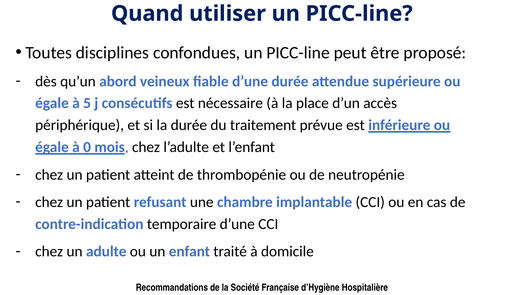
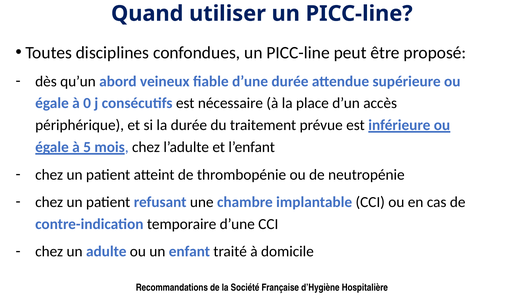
5: 5 -> 0 (87, 103)
0: 0 -> 5 (87, 147)
